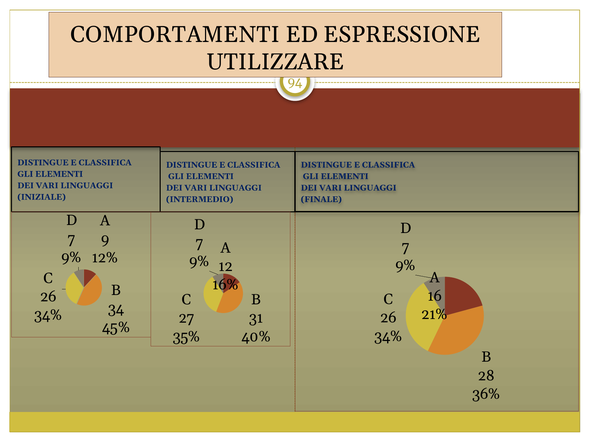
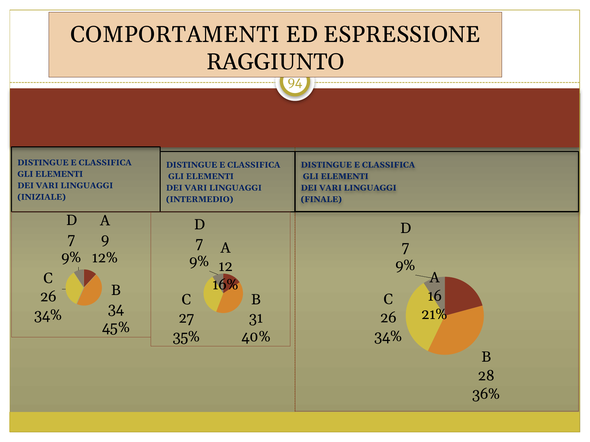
UTILIZZARE: UTILIZZARE -> RAGGIUNTO (275, 62)
